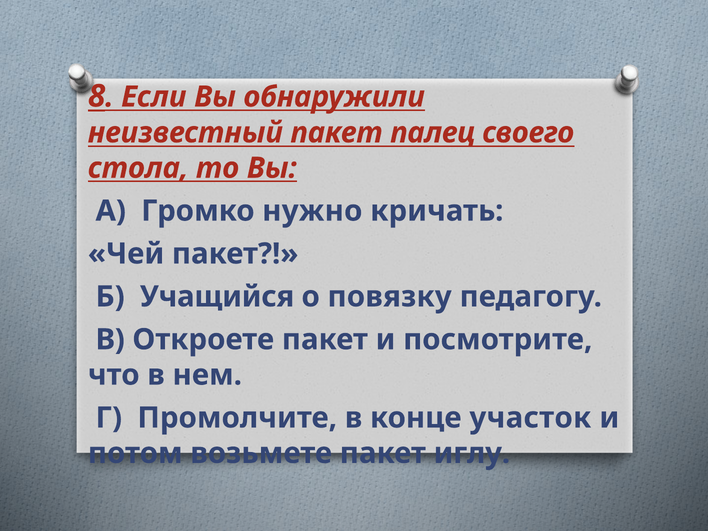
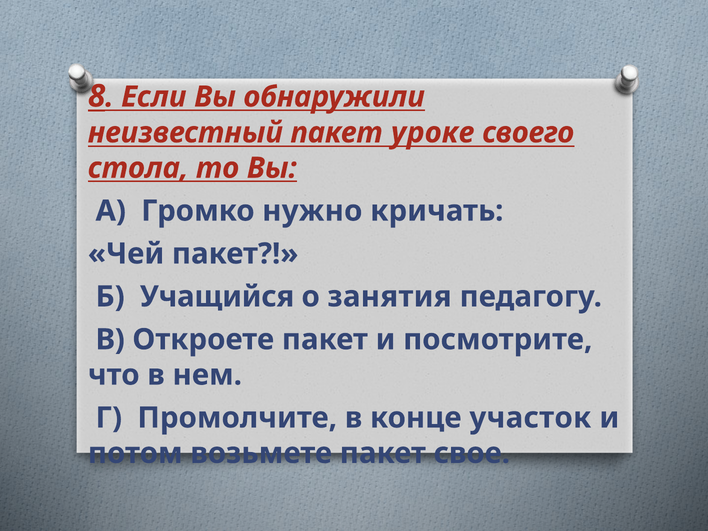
палец: палец -> уроке (432, 133)
повязку: повязку -> занятия (390, 297)
иглу: иглу -> свое (472, 453)
